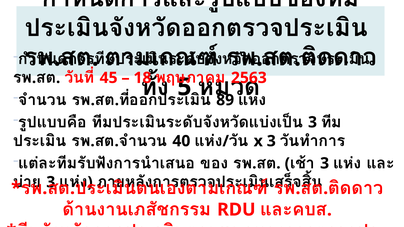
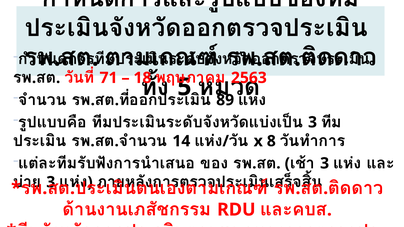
45: 45 -> 71 (109, 78)
40: 40 -> 14 (181, 141)
x 3: 3 -> 8 (271, 141)
